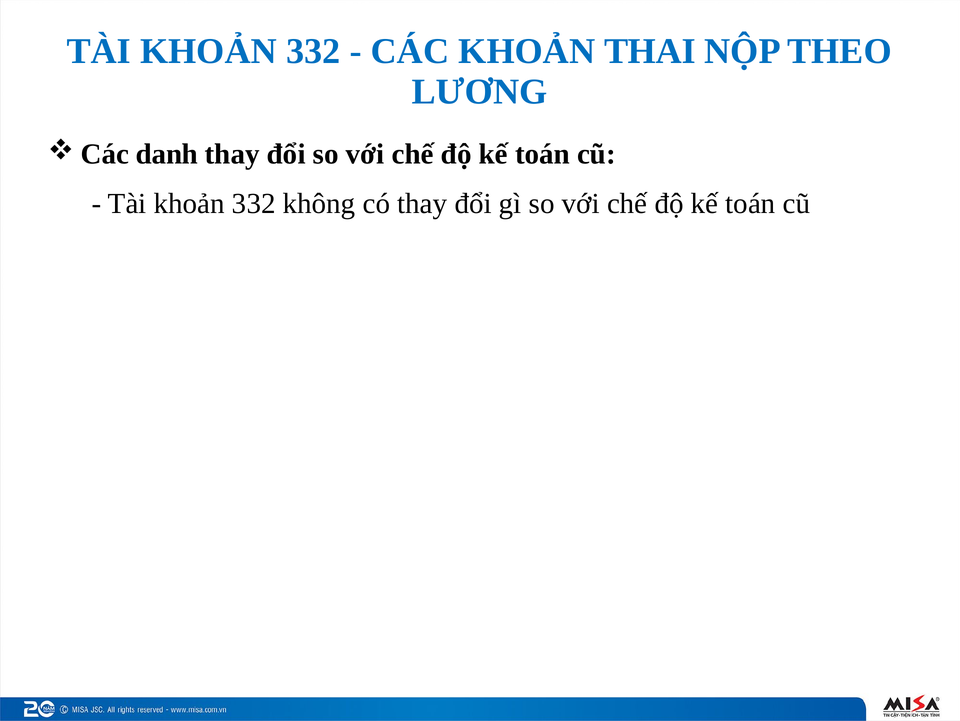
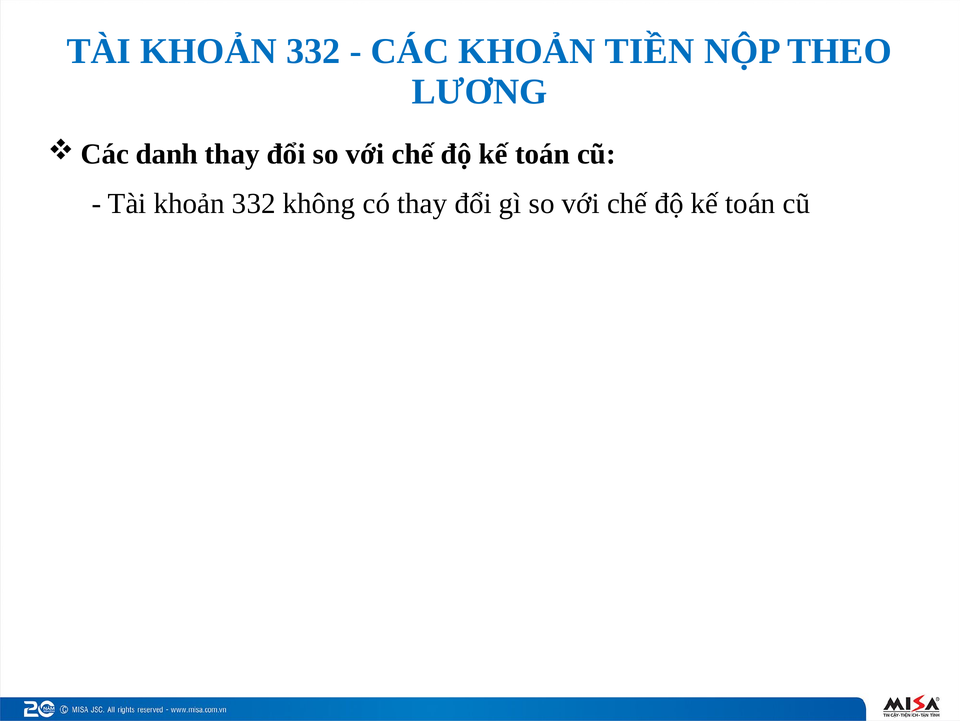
THAI: THAI -> TIỀN (650, 51)
